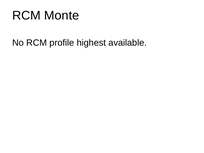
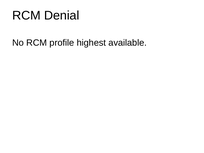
Monte: Monte -> Denial (62, 15)
